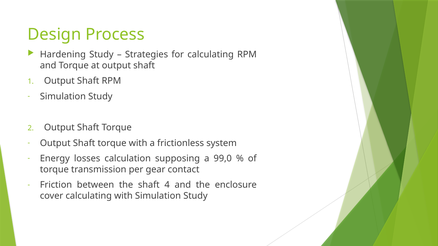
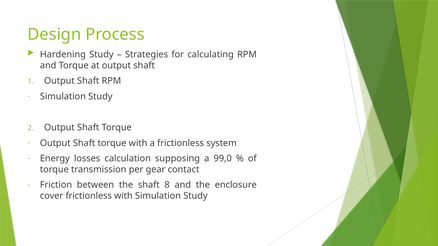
4: 4 -> 8 (167, 185)
cover calculating: calculating -> frictionless (89, 196)
